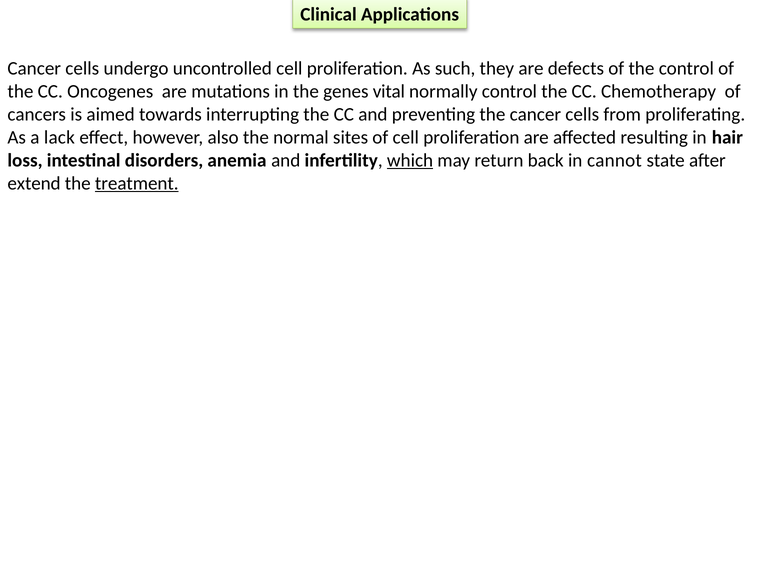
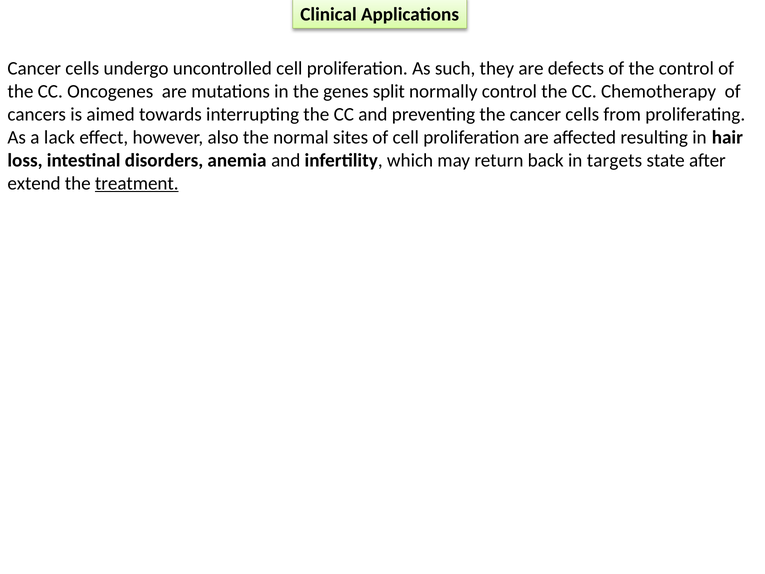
vital: vital -> split (389, 91)
which underline: present -> none (410, 160)
cannot: cannot -> targets (614, 160)
